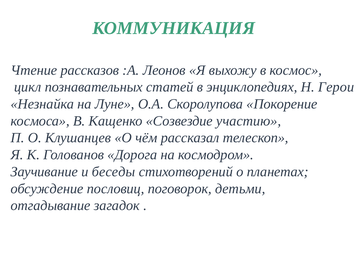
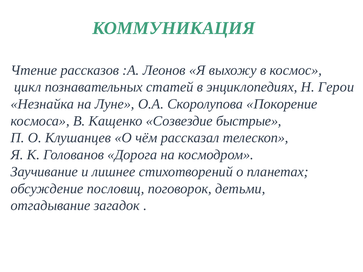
участию: участию -> быстрые (249, 121)
беседы: беседы -> лишнее (114, 172)
